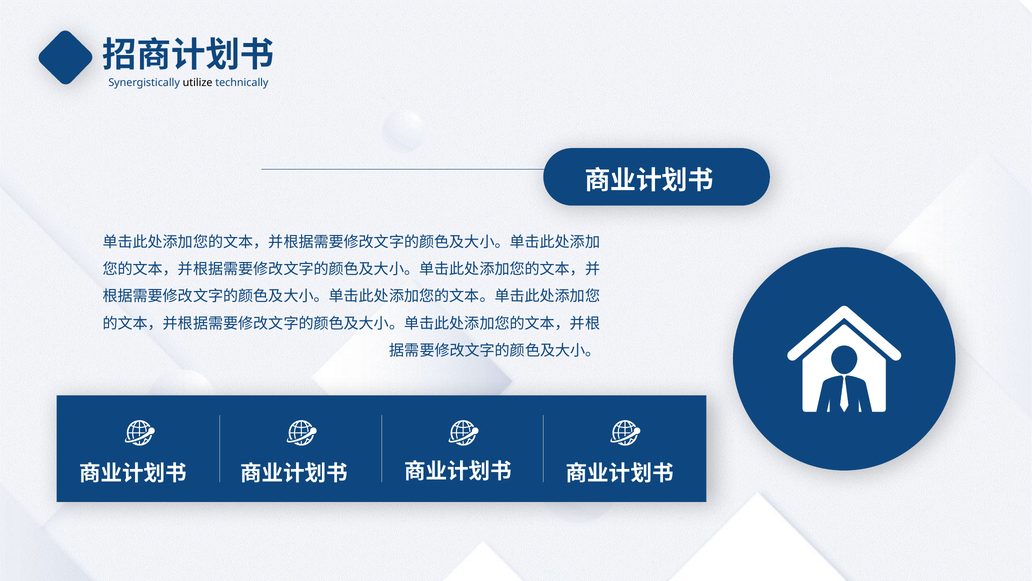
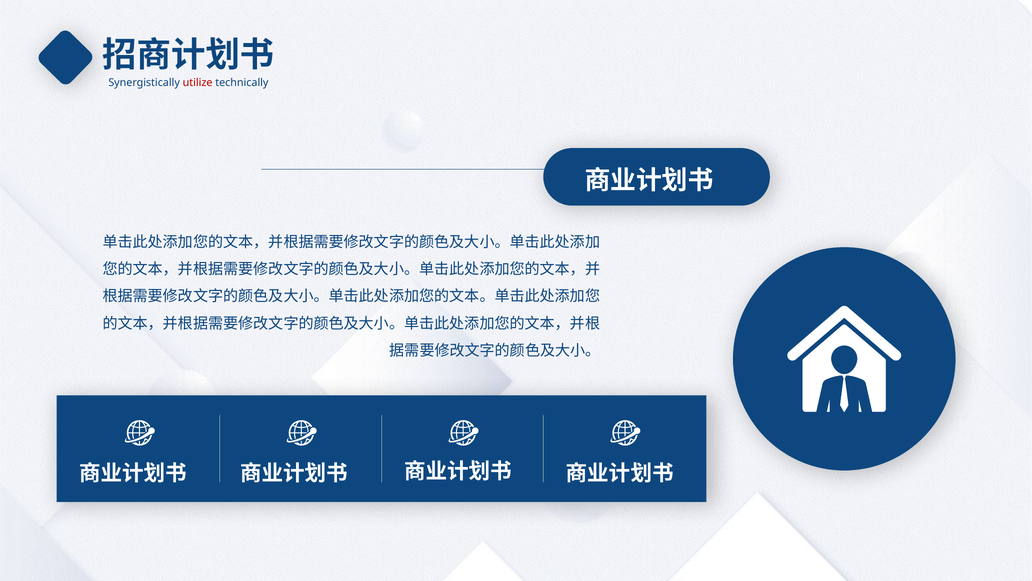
utilize colour: black -> red (198, 83)
